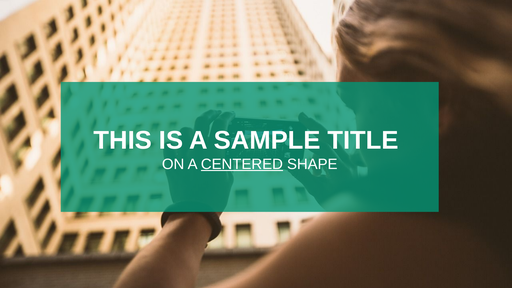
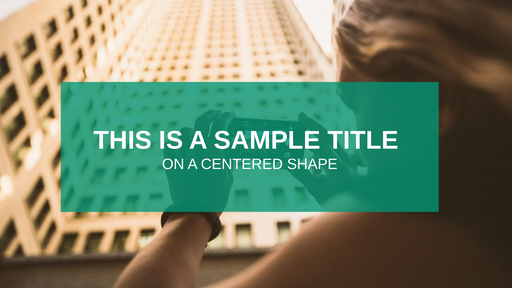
CENTERED underline: present -> none (242, 164)
